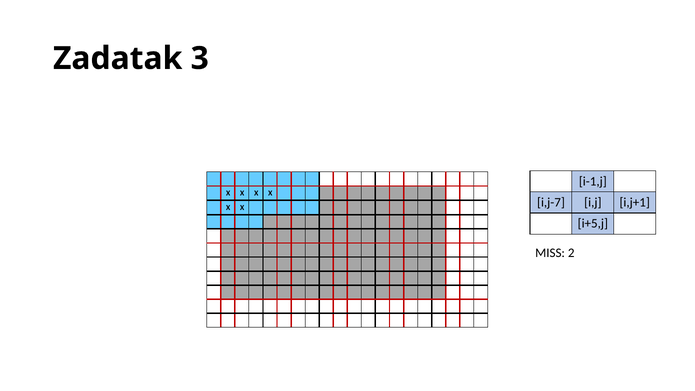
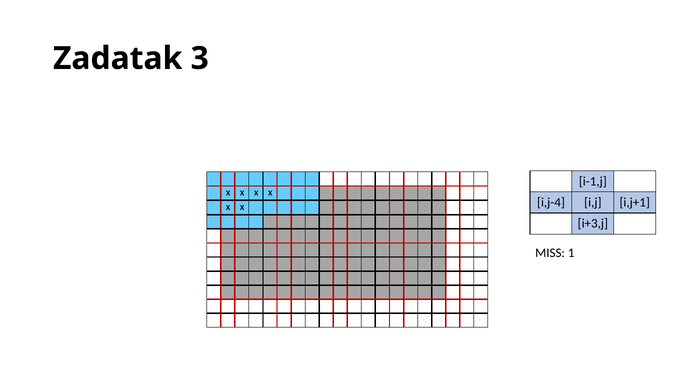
i,j-7: i,j-7 -> i,j-4 (551, 203)
i+5,j: i+5,j -> i+3,j (593, 224)
2: 2 -> 1 (571, 253)
